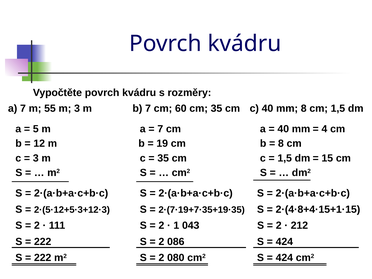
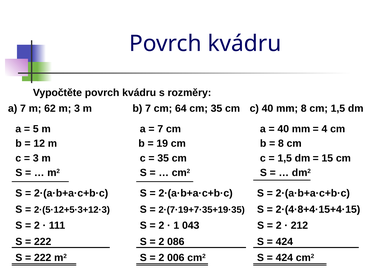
55: 55 -> 62 (50, 108)
60: 60 -> 64 (181, 108)
2·(4·8+4·15+1·15: 2·(4·8+4·15+1·15 -> 2·(4·8+4·15+4·15 (318, 209)
080: 080 -> 006 (176, 258)
